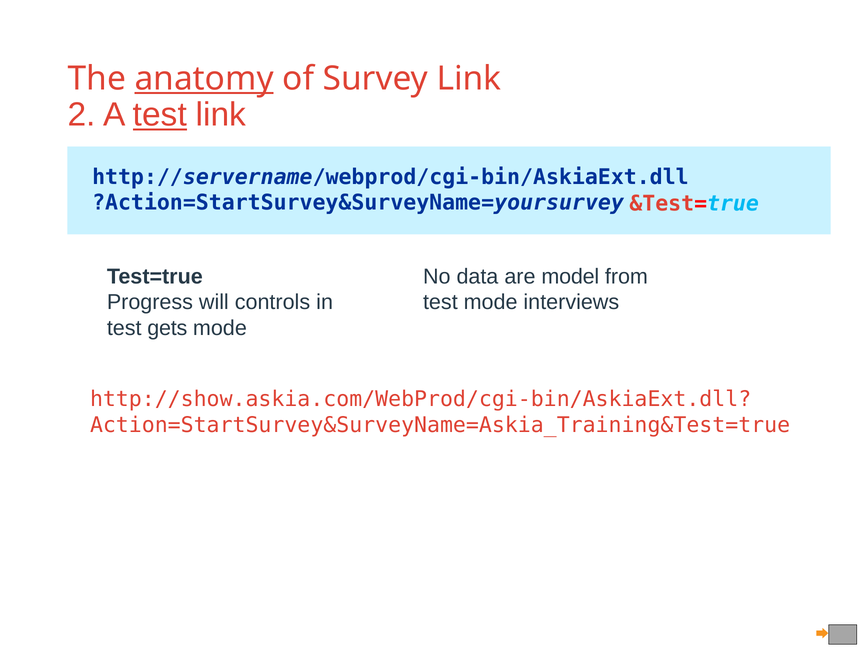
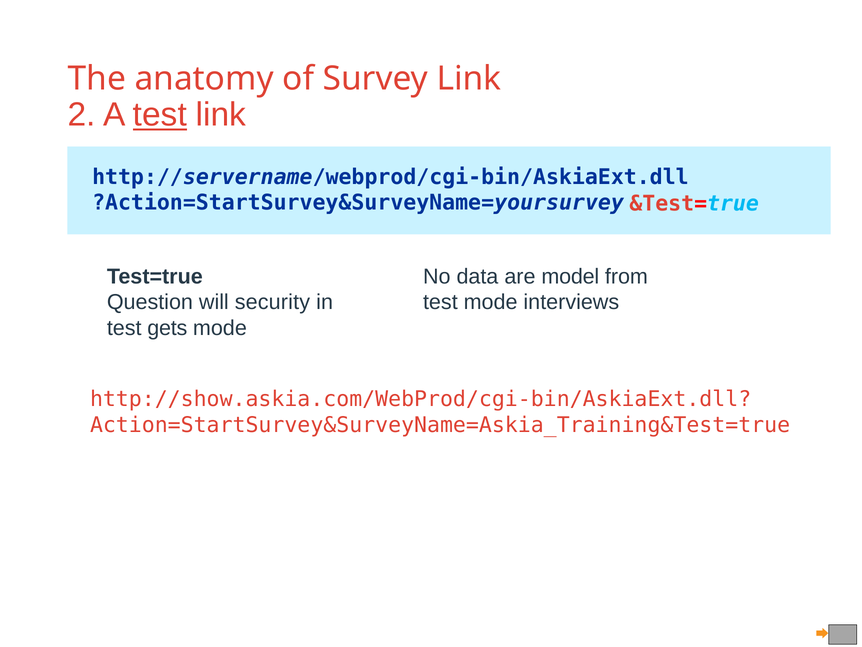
anatomy underline: present -> none (204, 79)
Progress: Progress -> Question (150, 302)
controls: controls -> security (272, 302)
